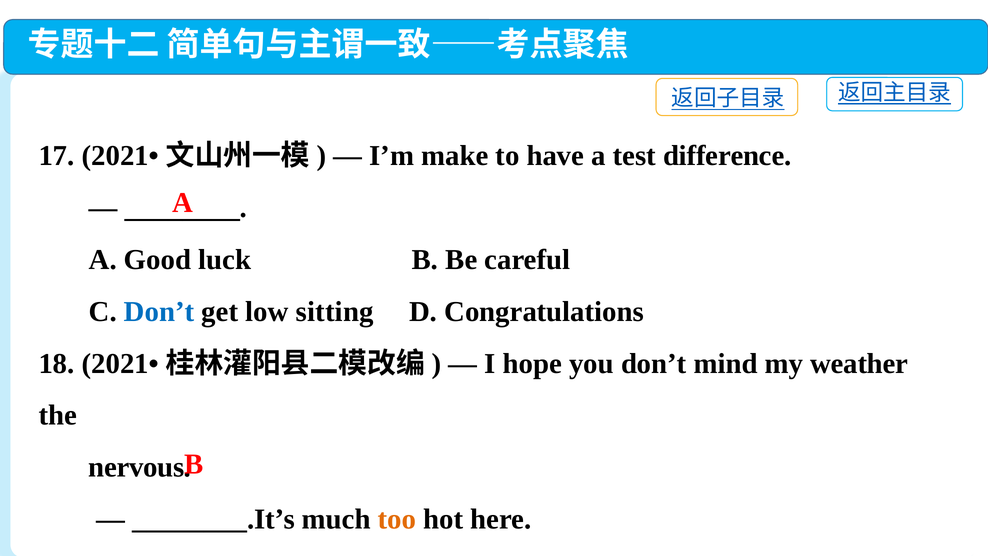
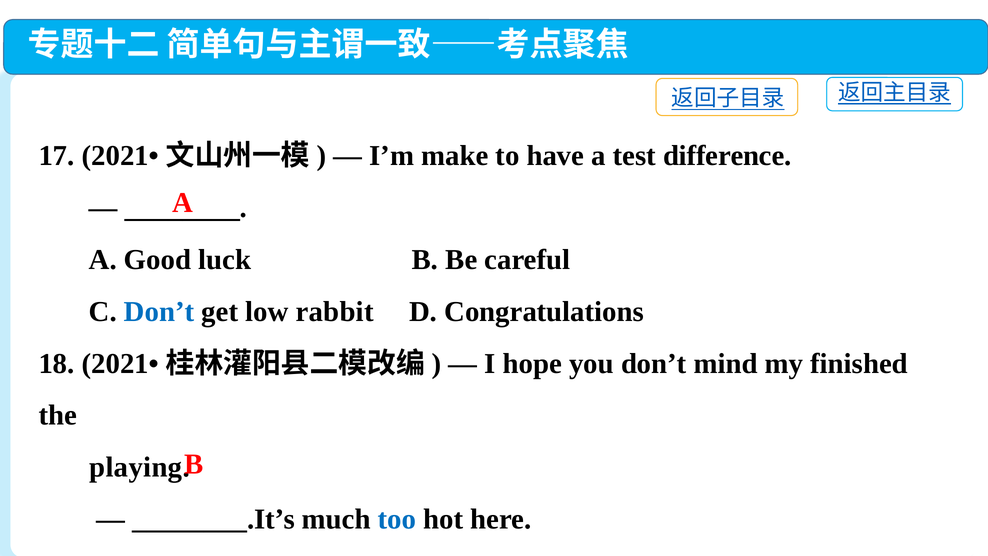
sitting: sitting -> rabbit (335, 311)
weather: weather -> finished (859, 363)
nervous: nervous -> playing (140, 467)
too colour: orange -> blue (397, 519)
